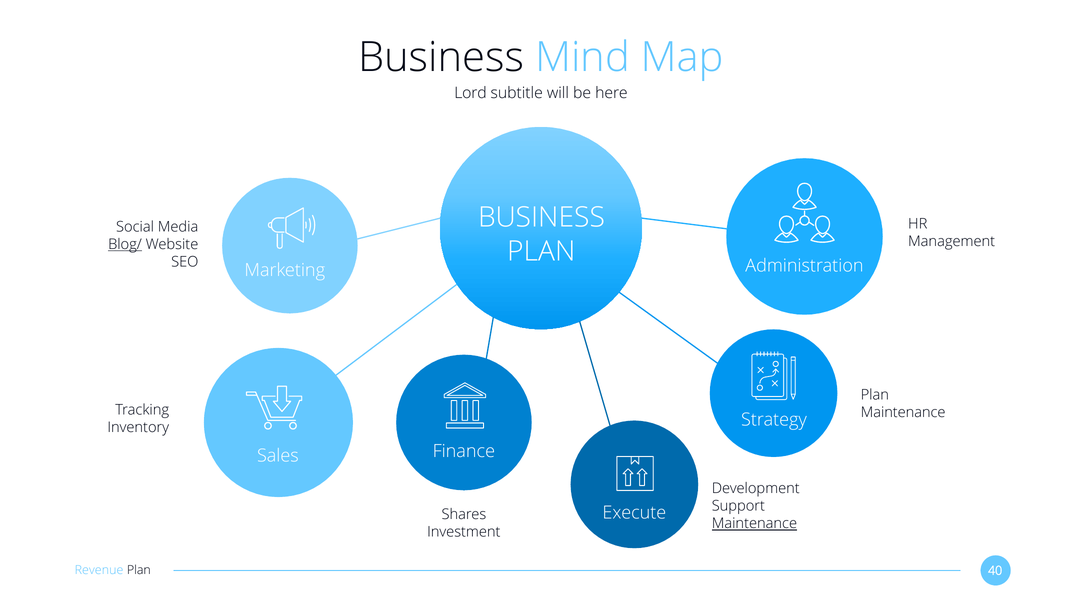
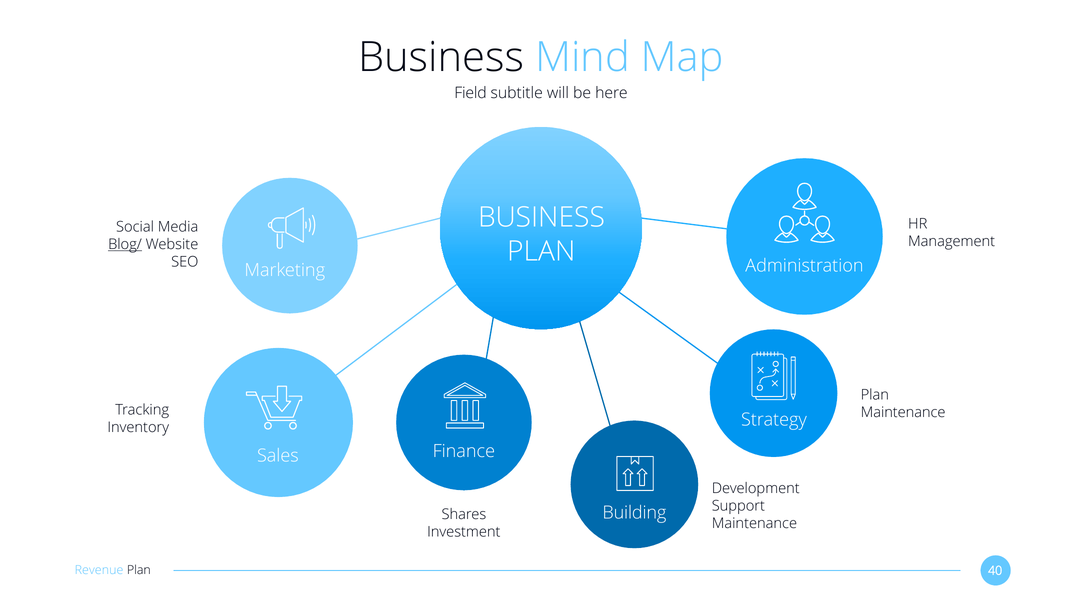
Lord: Lord -> Field (470, 93)
Execute: Execute -> Building (634, 512)
Maintenance underline: present -> none (754, 523)
